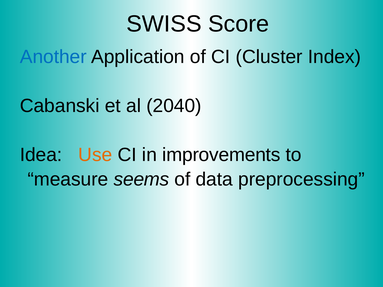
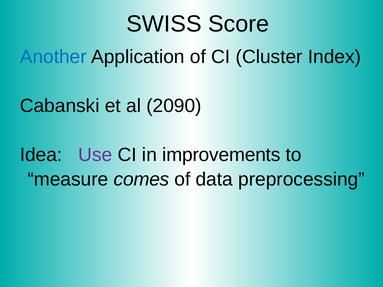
2040: 2040 -> 2090 (174, 106)
Use colour: orange -> purple (95, 155)
seems: seems -> comes (141, 179)
